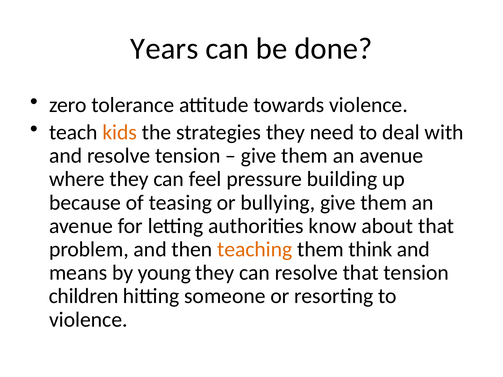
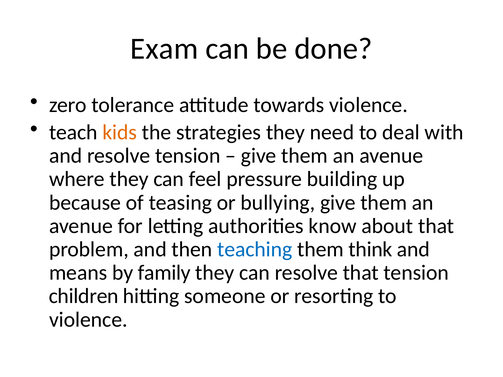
Years: Years -> Exam (164, 49)
teaching colour: orange -> blue (255, 250)
young: young -> family (164, 273)
